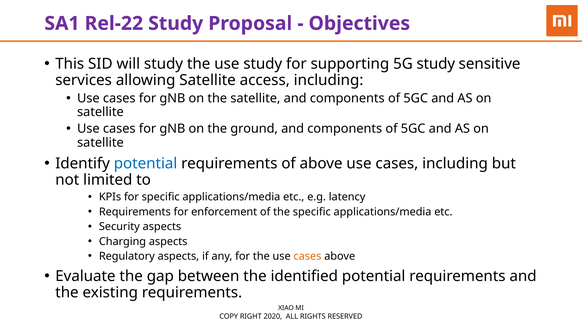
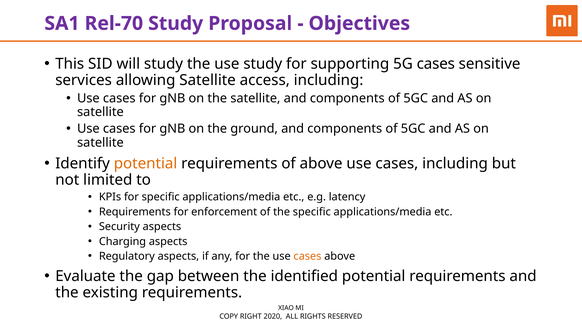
Rel-22: Rel-22 -> Rel-70 (114, 23)
5G study: study -> cases (436, 64)
potential colour: blue -> orange (146, 164)
